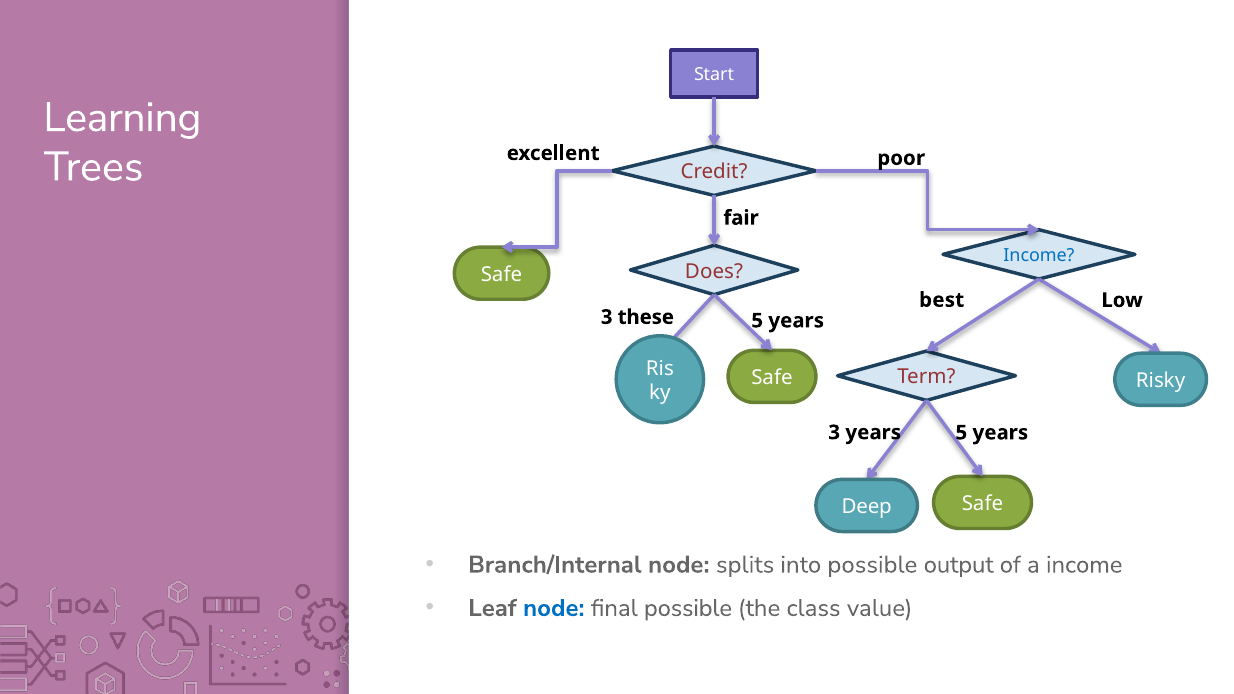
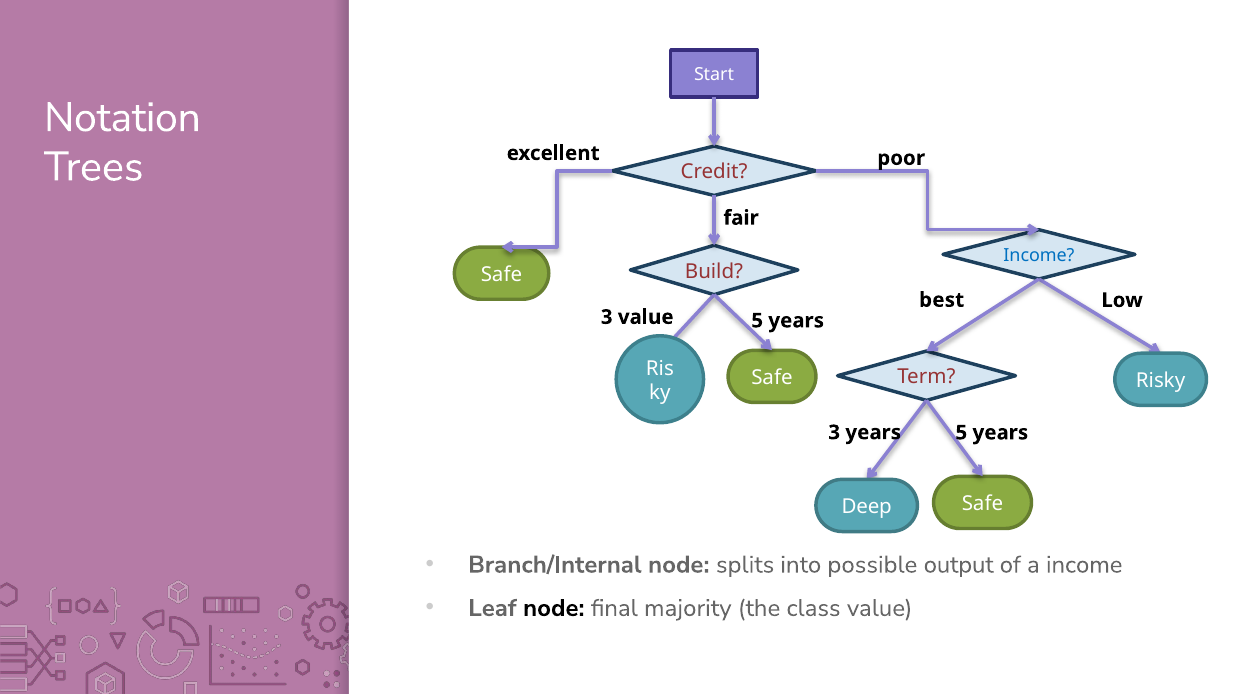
Learning: Learning -> Notation (122, 118)
Does: Does -> Build (714, 271)
3 these: these -> value (646, 317)
node colour: blue -> black (554, 608)
final possible: possible -> majority (688, 608)
